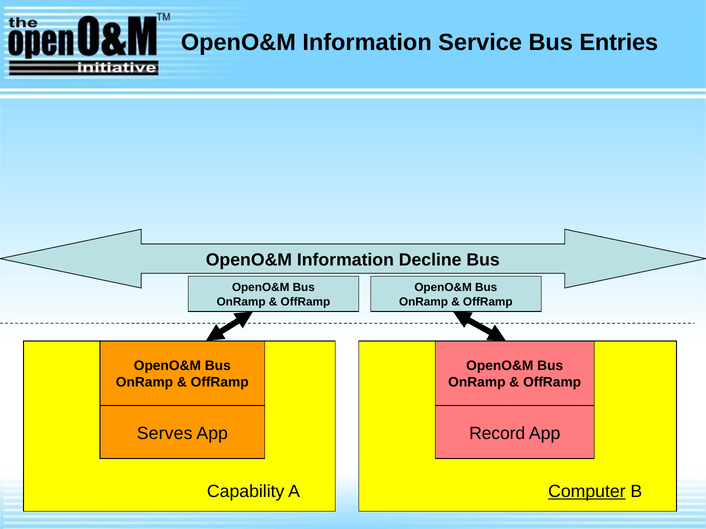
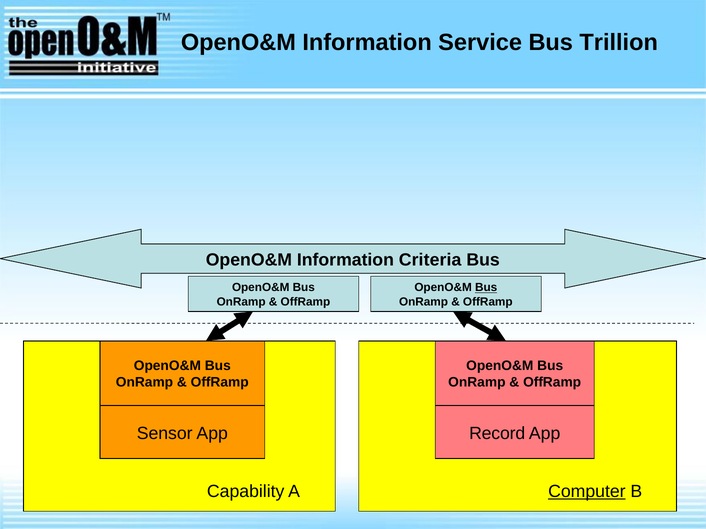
Entries: Entries -> Trillion (619, 43)
Decline: Decline -> Criteria (430, 260)
Bus underline: none -> present (486, 288)
Serves: Serves -> Sensor (165, 434)
